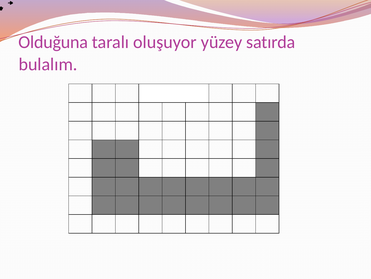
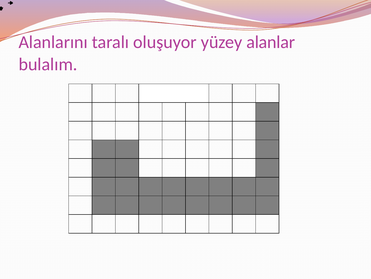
Olduğuna: Olduğuna -> Alanlarını (53, 42)
satırda: satırda -> alanlar (271, 42)
